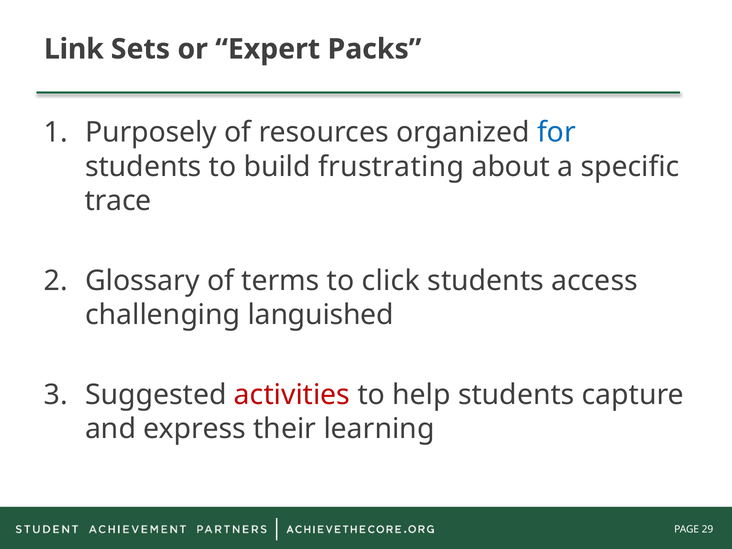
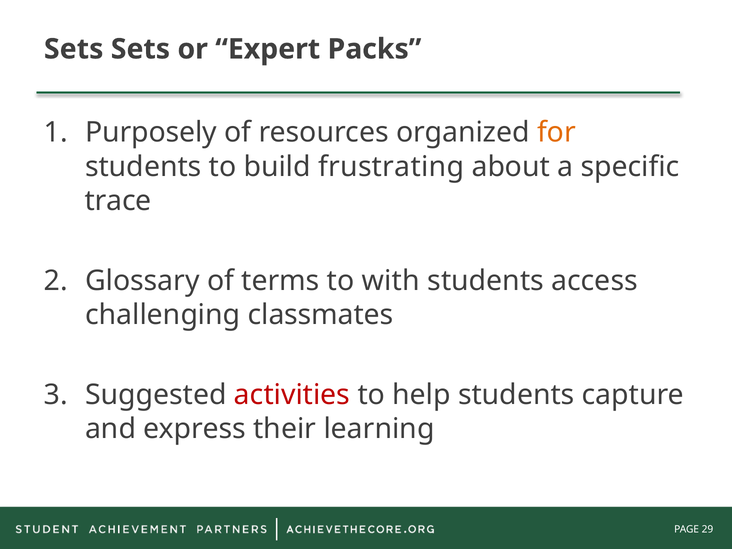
Link: Link -> Sets (74, 49)
for colour: blue -> orange (557, 133)
click: click -> with (391, 281)
languished: languished -> classmates (321, 315)
